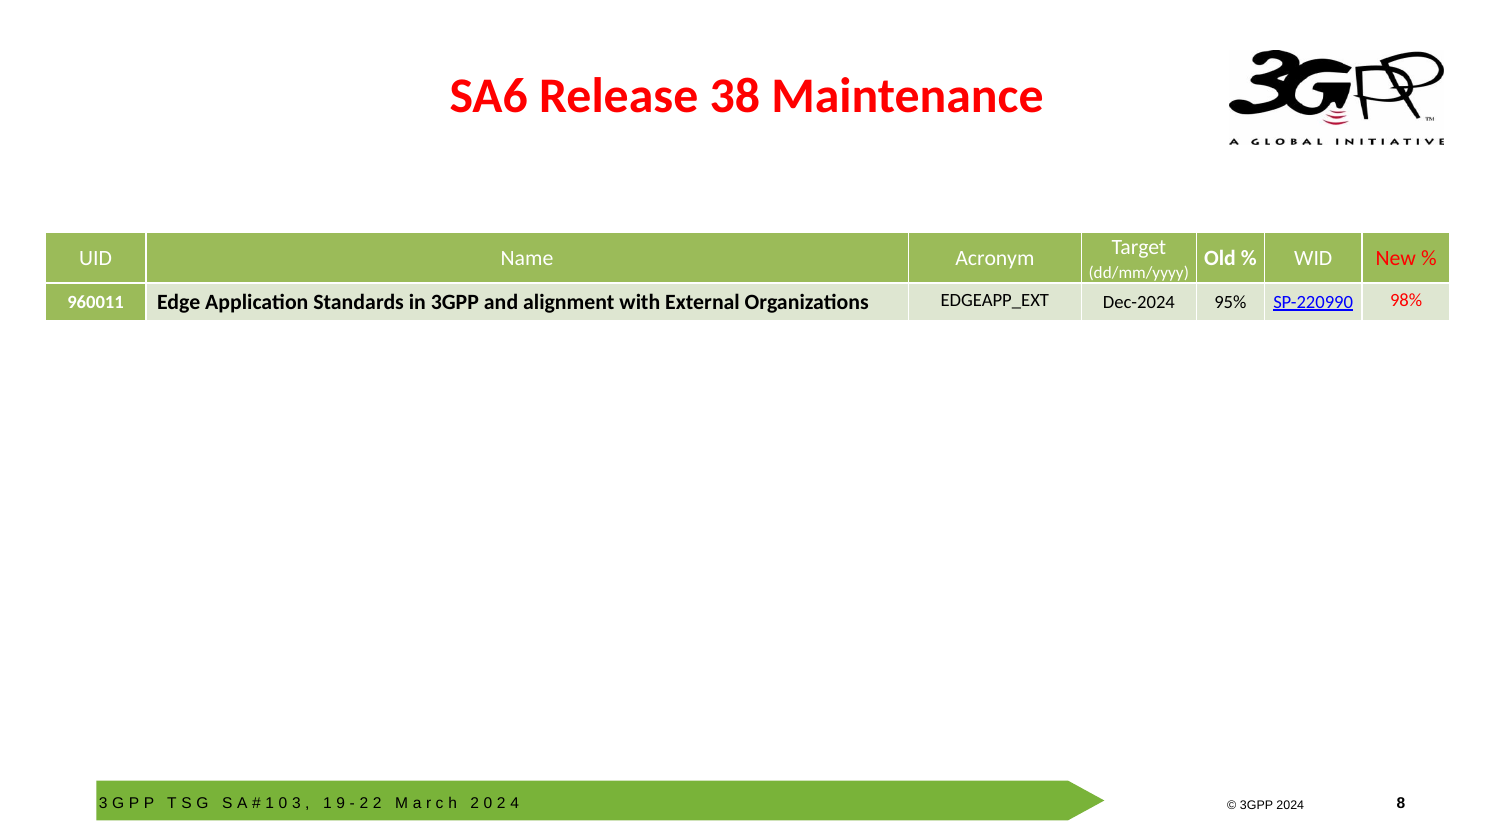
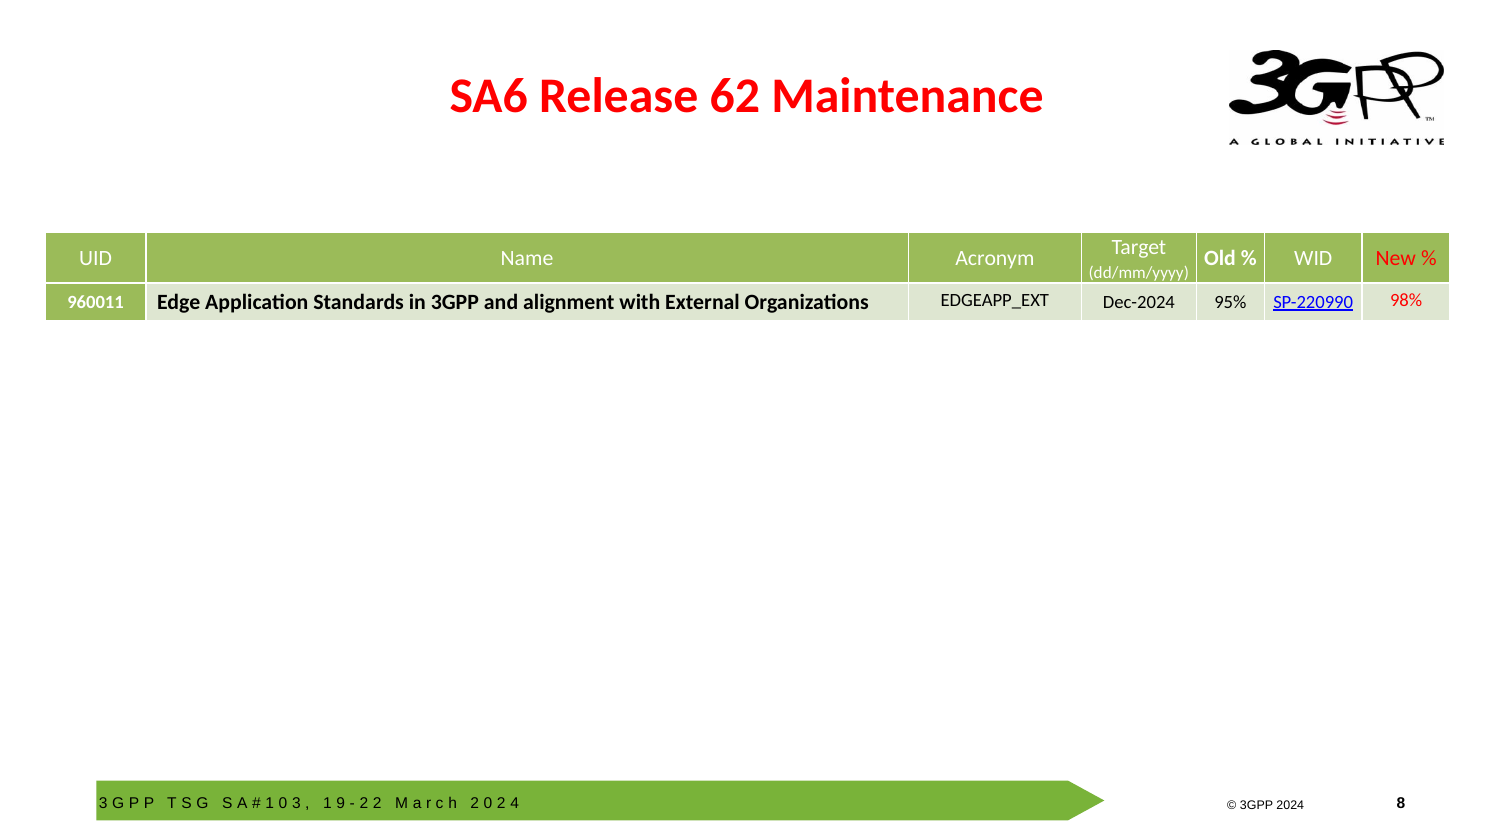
38: 38 -> 62 (735, 96)
